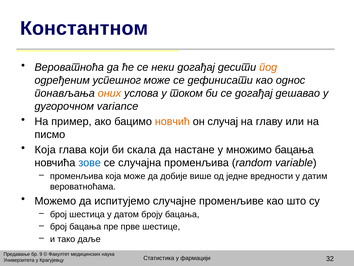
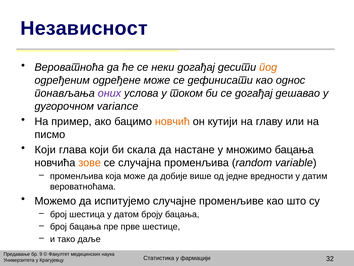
Константном: Константном -> Независност (84, 28)
успешног: успешног -> одређене (117, 80)
оних colour: orange -> purple (109, 93)
случај: случај -> кутији (223, 121)
Која: Која -> Који (45, 149)
зове colour: blue -> orange (90, 162)
